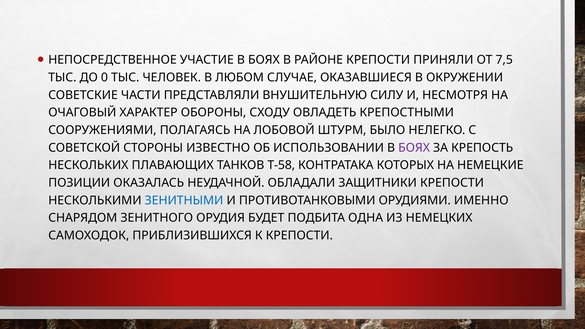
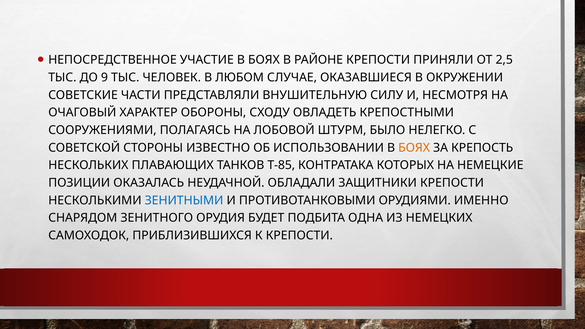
7,5: 7,5 -> 2,5 (504, 60)
0: 0 -> 9 (104, 77)
БОЯХ colour: purple -> orange (414, 148)
Т-58: Т-58 -> Т-85 (281, 165)
